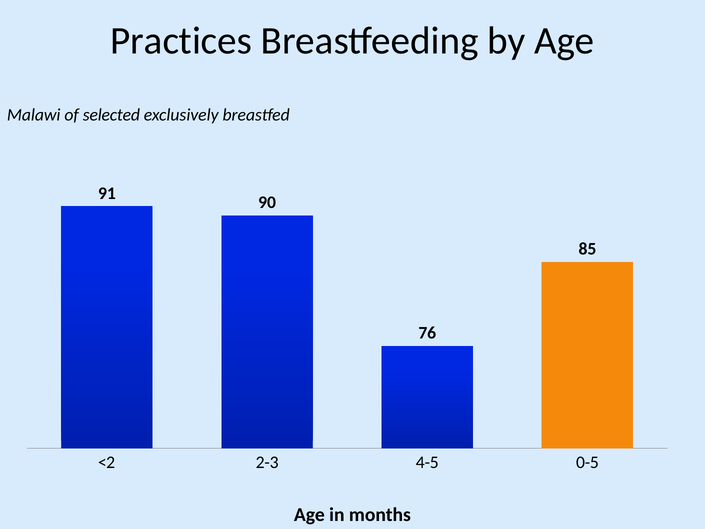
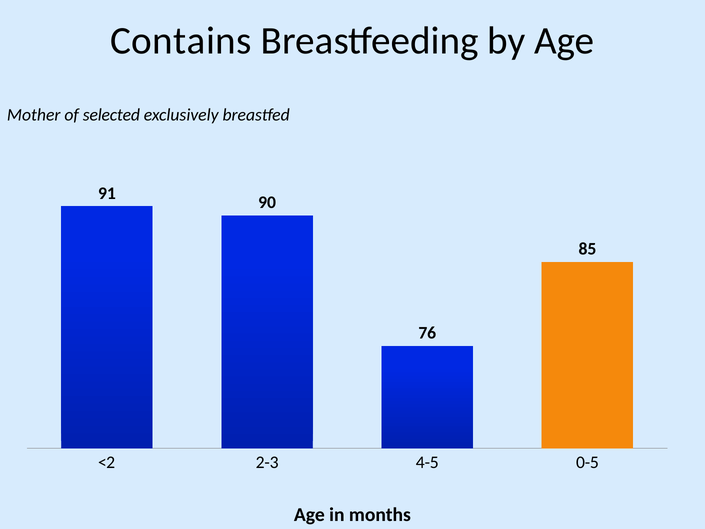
Practices: Practices -> Contains (181, 41)
Malawi: Malawi -> Mother (34, 115)
